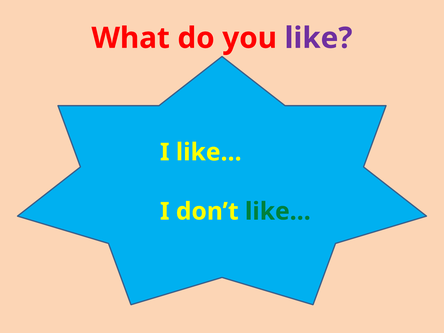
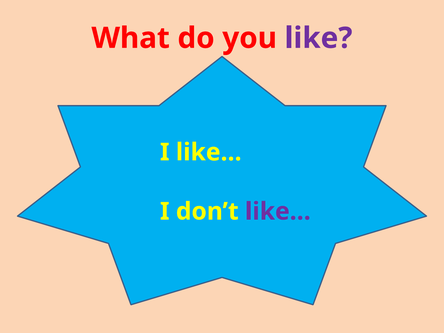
like… colour: green -> purple (278, 211)
